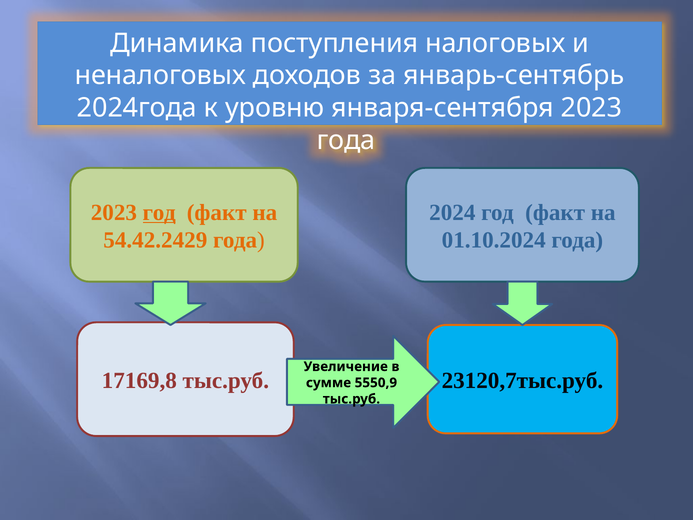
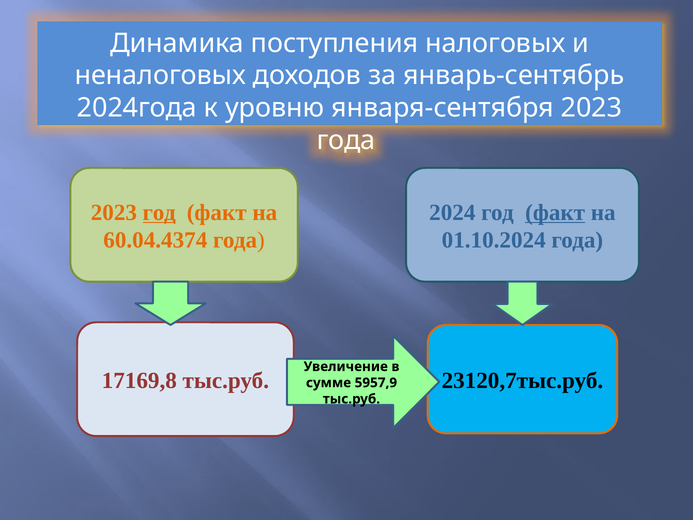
факт underline: none -> present (555, 212)
54.42.2429: 54.42.2429 -> 60.04.4374 (155, 240)
5550,9: 5550,9 -> 5957,9 (376, 383)
